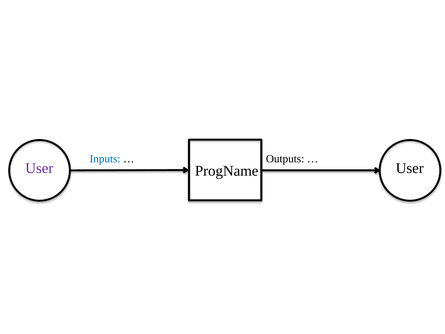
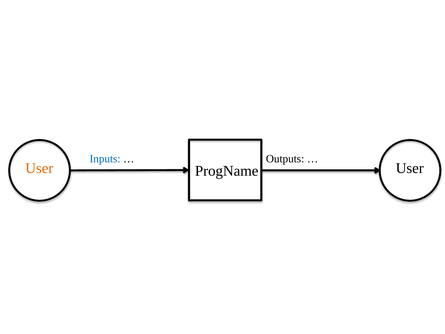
User colour: purple -> orange (39, 168)
